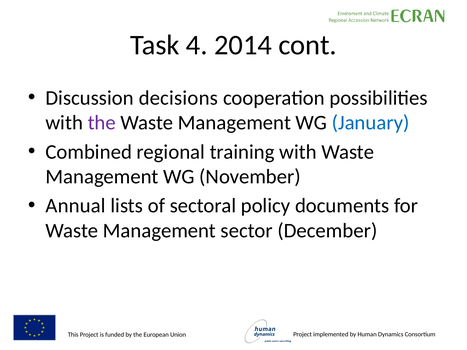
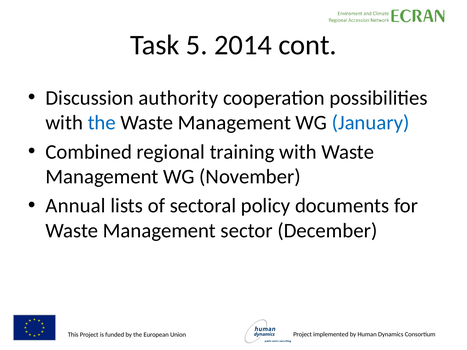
4: 4 -> 5 (197, 45)
decisions: decisions -> authority (178, 98)
the colour: purple -> blue (102, 123)
